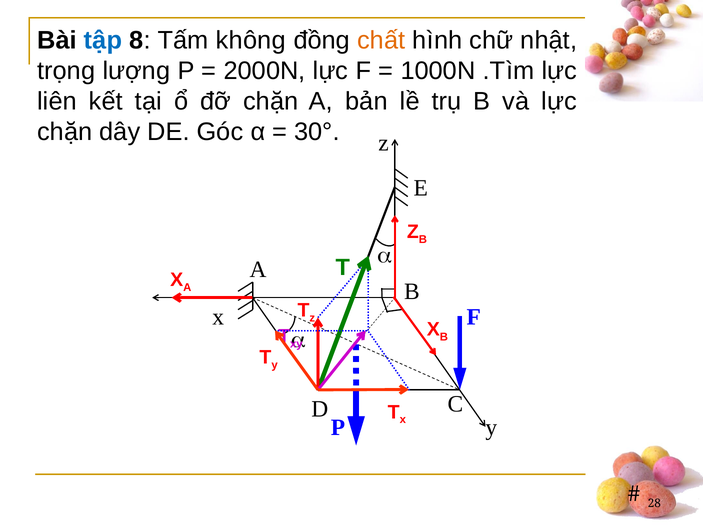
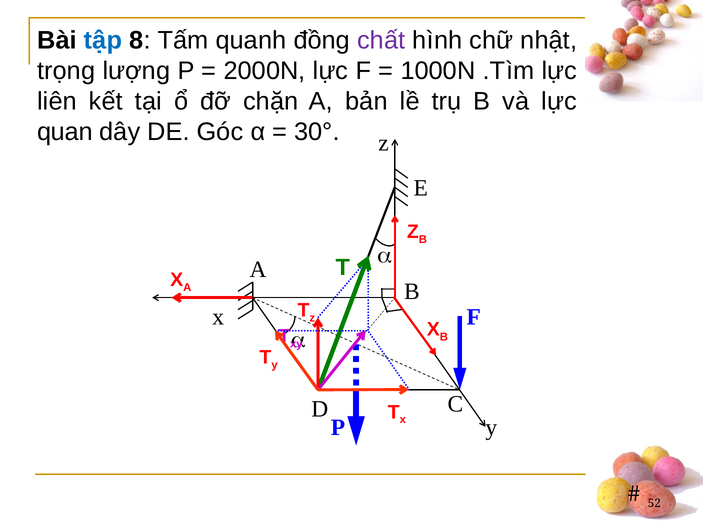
không: không -> quanh (251, 40)
chất colour: orange -> purple (381, 40)
chặn: chặn -> quan (65, 132)
28: 28 -> 52 (654, 504)
